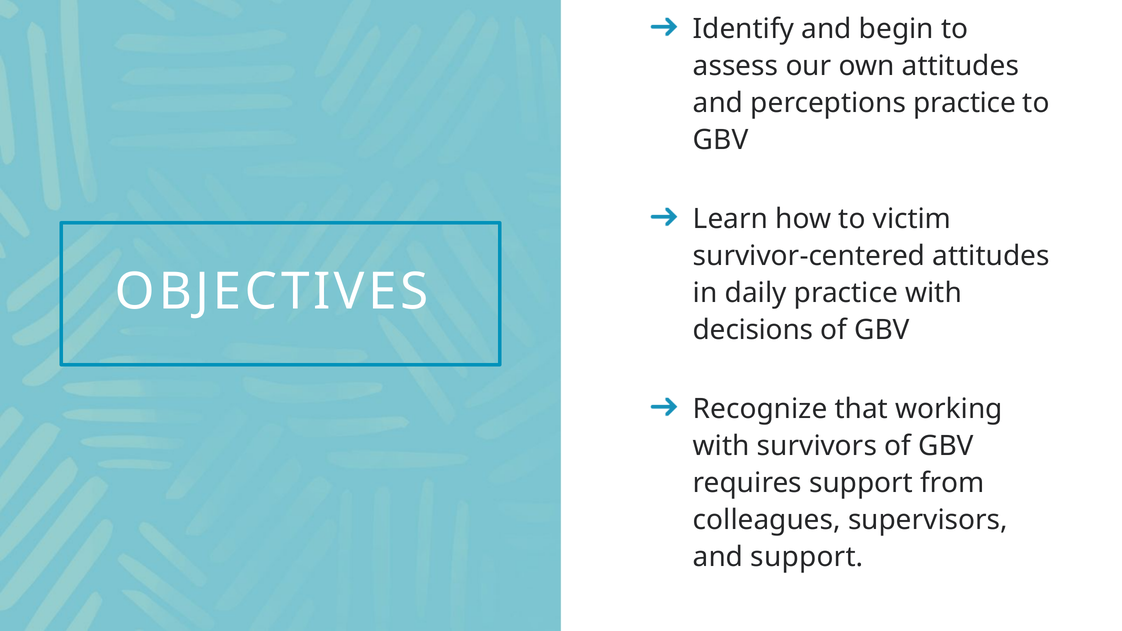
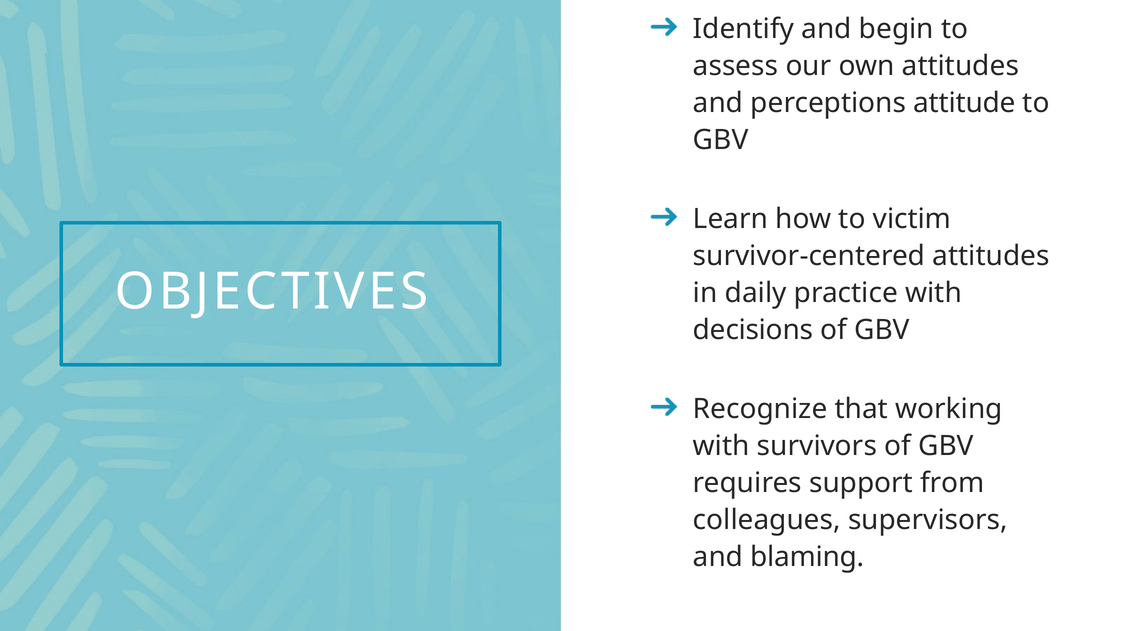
perceptions practice: practice -> attitude (964, 103)
and support: support -> blaming (807, 557)
